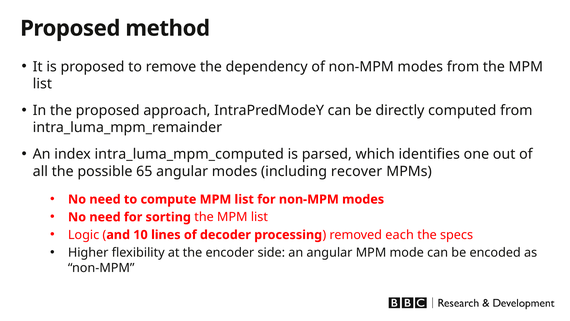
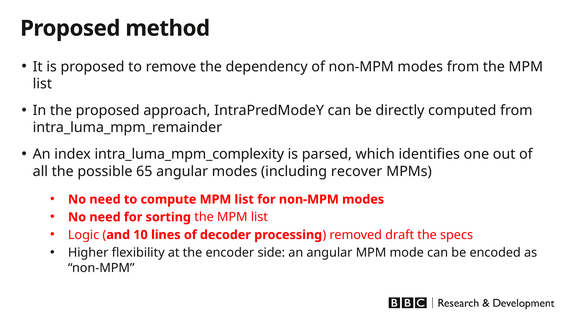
intra_luma_mpm_computed: intra_luma_mpm_computed -> intra_luma_mpm_complexity (189, 154)
each: each -> draft (400, 235)
